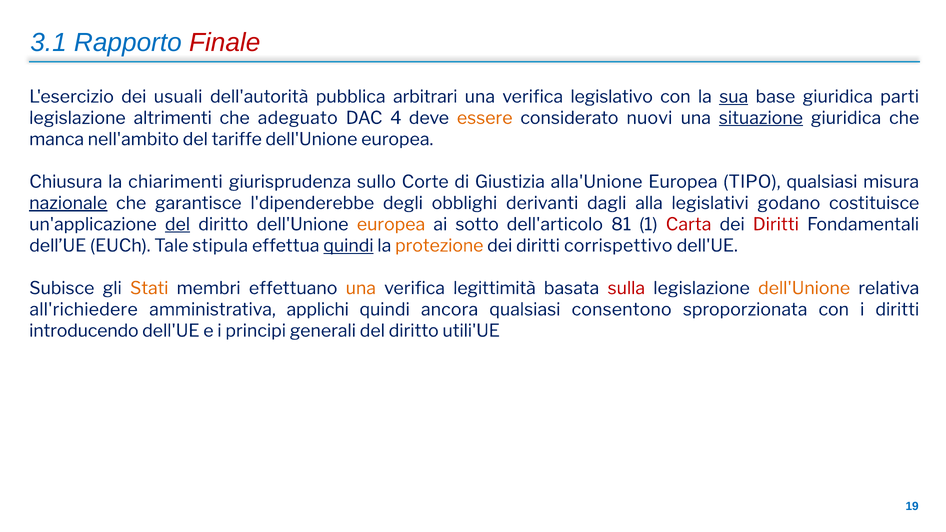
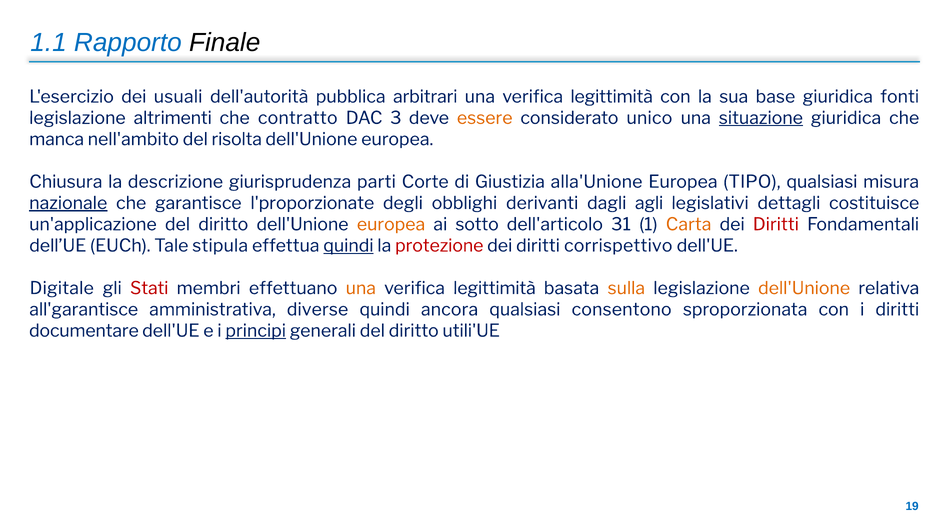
3.1: 3.1 -> 1.1 (49, 43)
Finale colour: red -> black (225, 43)
legislativo: legislativo -> legittimità (612, 97)
sua underline: present -> none (734, 97)
parti: parti -> fonti (900, 97)
adeguato: adeguato -> contratto (298, 118)
4: 4 -> 3 (396, 118)
nuovi: nuovi -> unico (649, 118)
tariffe: tariffe -> risolta (237, 139)
chiarimenti: chiarimenti -> descrizione (175, 182)
sullo: sullo -> parti (376, 182)
l'dipenderebbe: l'dipenderebbe -> l'proporzionate (312, 203)
alla: alla -> agli (649, 203)
godano: godano -> dettagli (789, 203)
del underline: present -> none (178, 224)
81: 81 -> 31 (621, 224)
Carta colour: red -> orange (689, 224)
protezione colour: orange -> red (439, 246)
Subisce: Subisce -> Digitale (62, 288)
Stati colour: orange -> red (149, 288)
sulla colour: red -> orange (626, 288)
all'richiedere: all'richiedere -> all'garantisce (84, 310)
applichi: applichi -> diverse (318, 310)
introducendo: introducendo -> documentare (84, 331)
principi underline: none -> present (256, 331)
